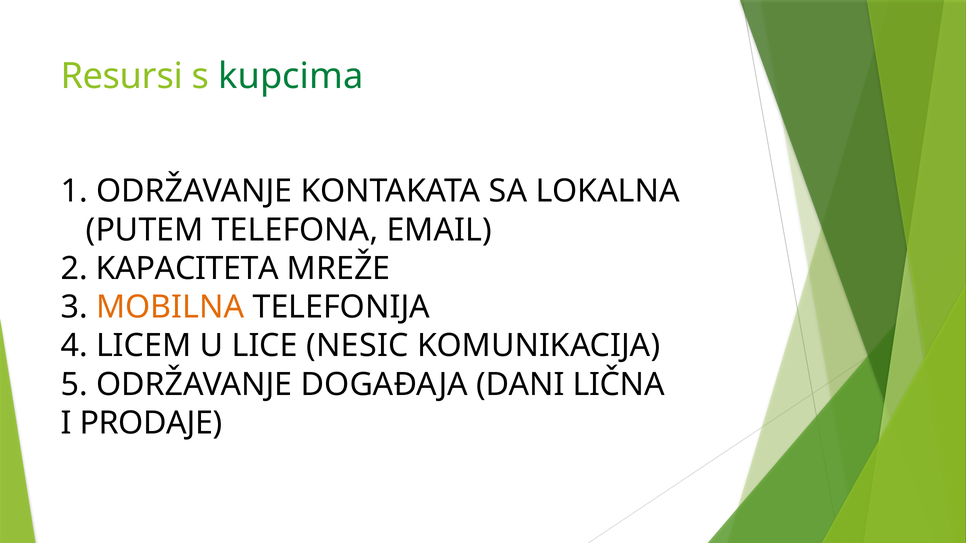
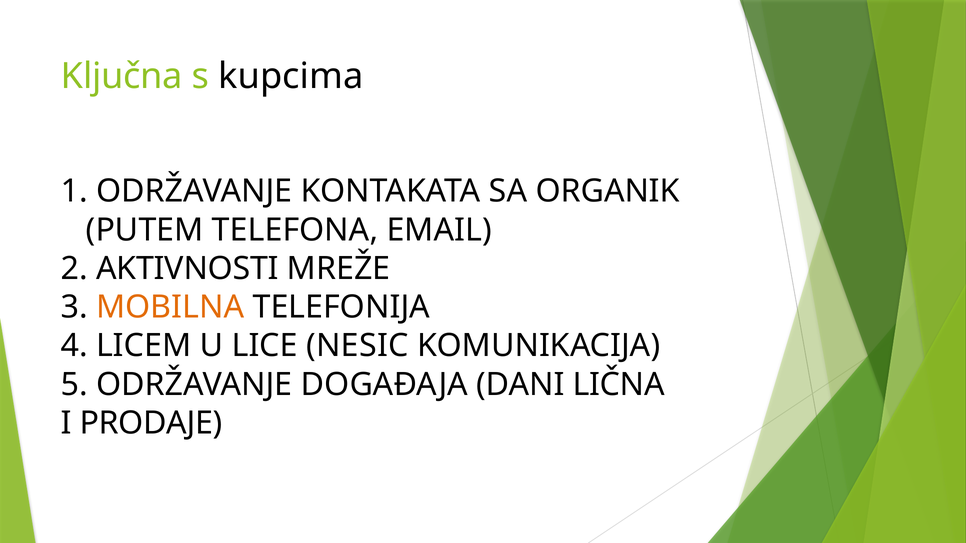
Resursi: Resursi -> Ključna (122, 76)
kupcima colour: green -> black (291, 76)
LOKALNA: LOKALNA -> ORGANIK (608, 191)
KAPACITETA: KAPACITETA -> AKTIVNOSTI (187, 269)
